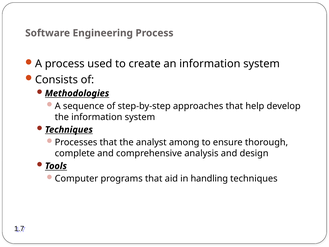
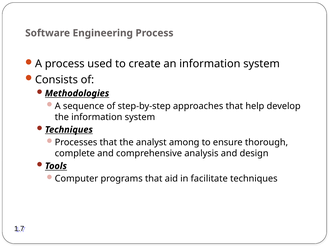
handling: handling -> facilitate (209, 179)
